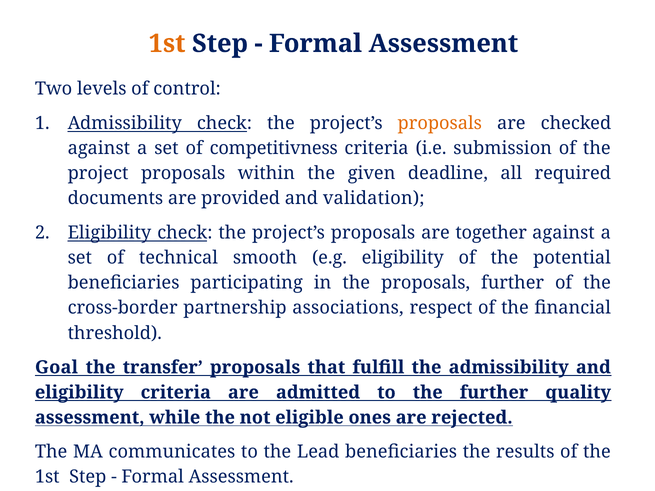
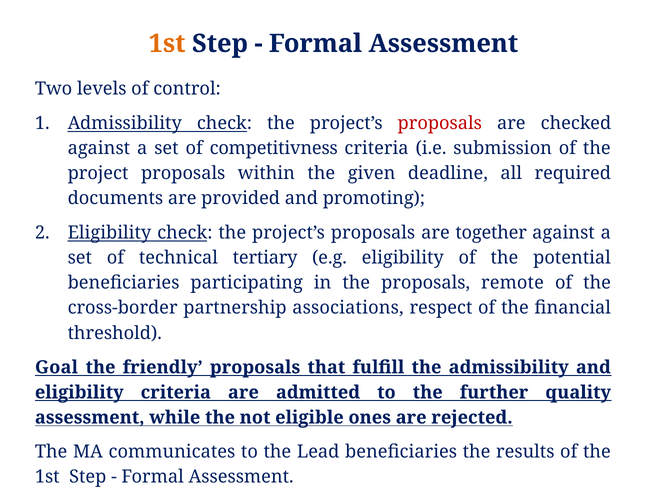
proposals colour: orange -> red (440, 123)
validation: validation -> promoting (374, 199)
smooth: smooth -> tertiary (265, 258)
proposals further: further -> remote (512, 283)
transfer: transfer -> friendly (163, 367)
